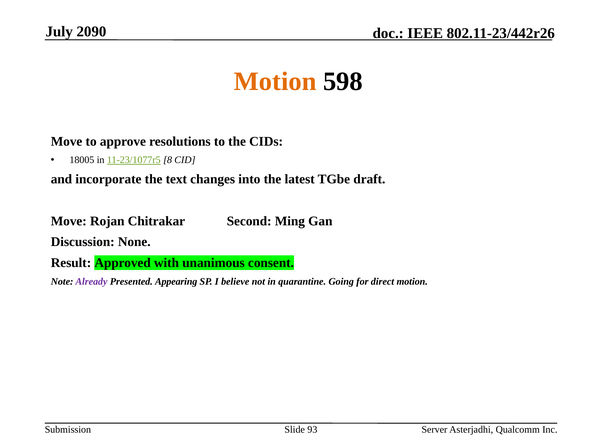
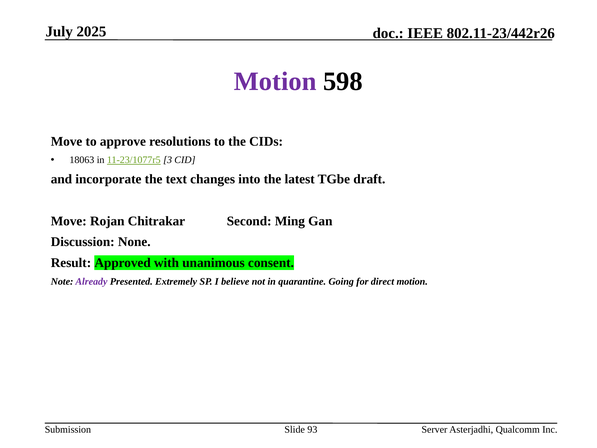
2090: 2090 -> 2025 (91, 32)
Motion colour: orange -> purple (275, 81)
18005: 18005 -> 18063 (82, 160)
8: 8 -> 3 (168, 160)
Appearing: Appearing -> Extremely (176, 281)
